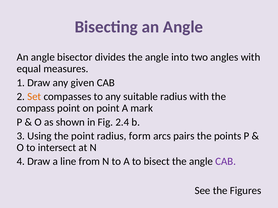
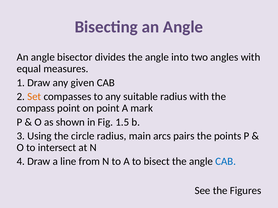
2.4: 2.4 -> 1.5 (122, 122)
the point: point -> circle (83, 136)
form: form -> main (140, 136)
CAB colour: purple -> blue (226, 162)
